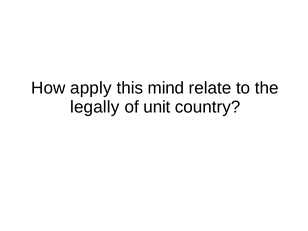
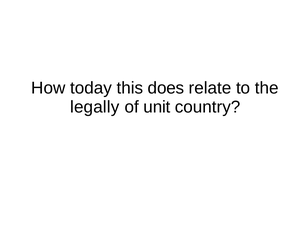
apply: apply -> today (91, 88)
mind: mind -> does (166, 88)
